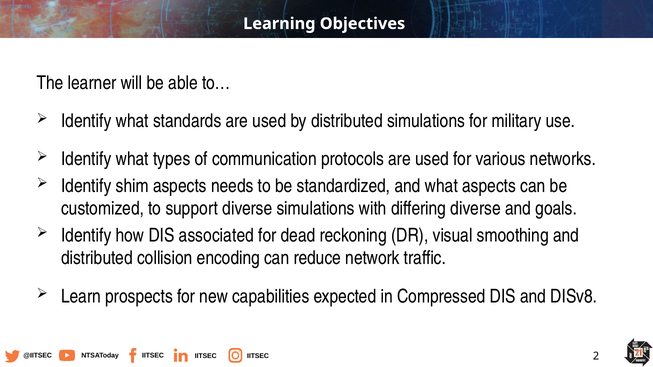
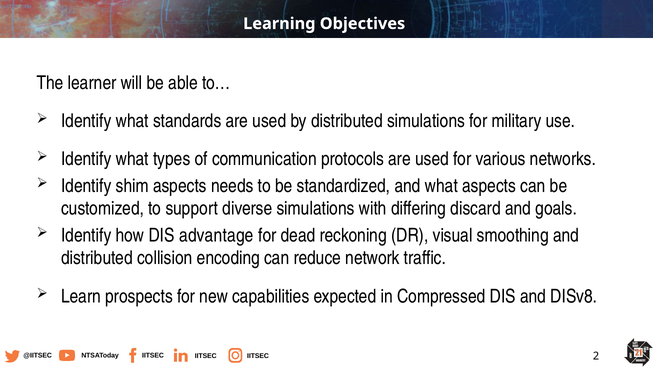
differing diverse: diverse -> discard (476, 209)
associated: associated -> advantage (216, 236)
